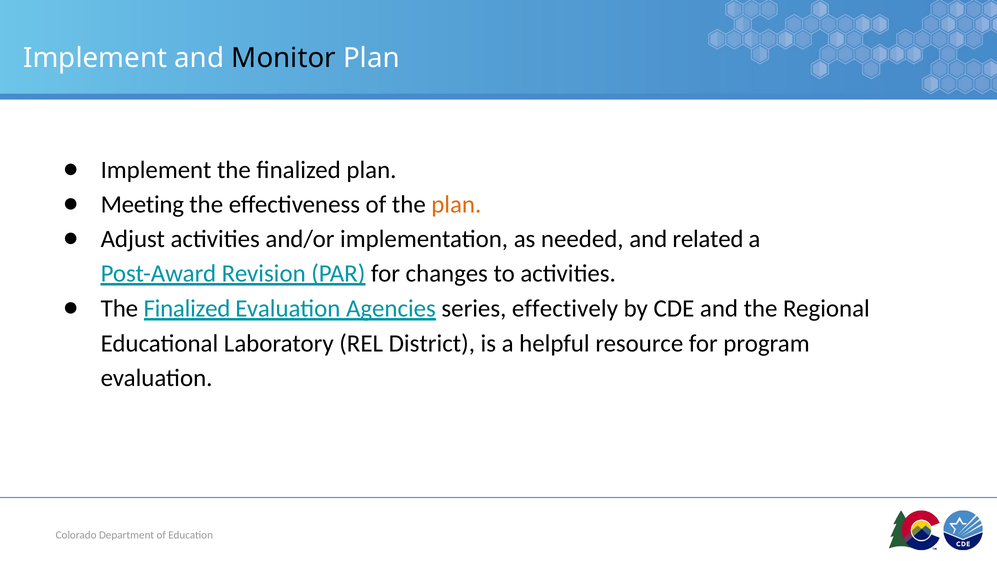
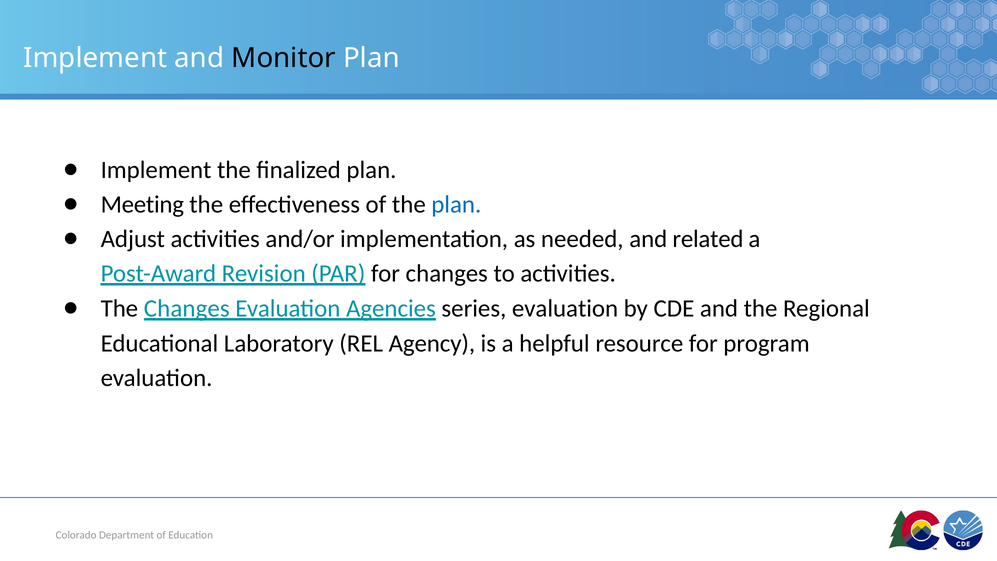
plan colour: orange -> blue (456, 205)
Finalized: Finalized -> Changes (187, 308)
series effectively: effectively -> evaluation (565, 308)
District: District -> Agency (432, 343)
